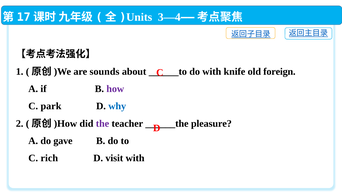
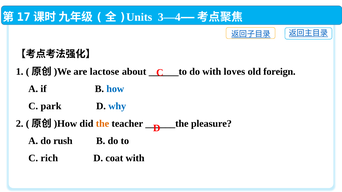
sounds: sounds -> lactose (104, 72)
knife: knife -> loves (234, 72)
how colour: purple -> blue (115, 89)
the colour: purple -> orange (103, 124)
gave: gave -> rush (63, 141)
visit: visit -> coat (114, 158)
